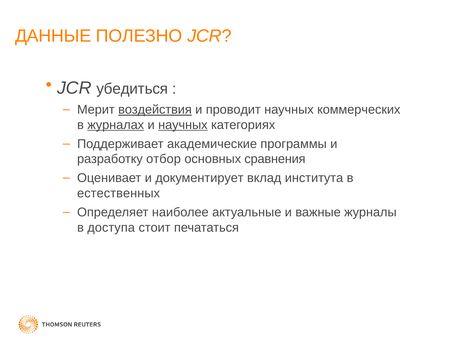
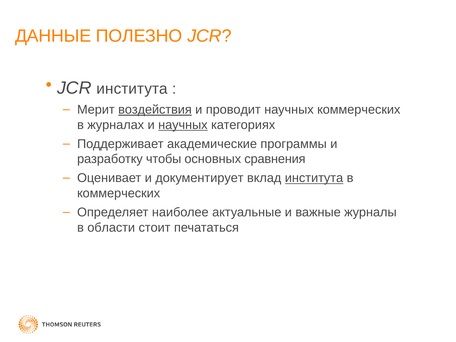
JCR убедиться: убедиться -> института (132, 89)
журналах underline: present -> none (116, 125)
отбор: отбор -> чтобы (164, 159)
института underline: none -> present (314, 178)
естественных: естественных -> коммерческих (119, 193)
доступа: доступа -> области (111, 228)
